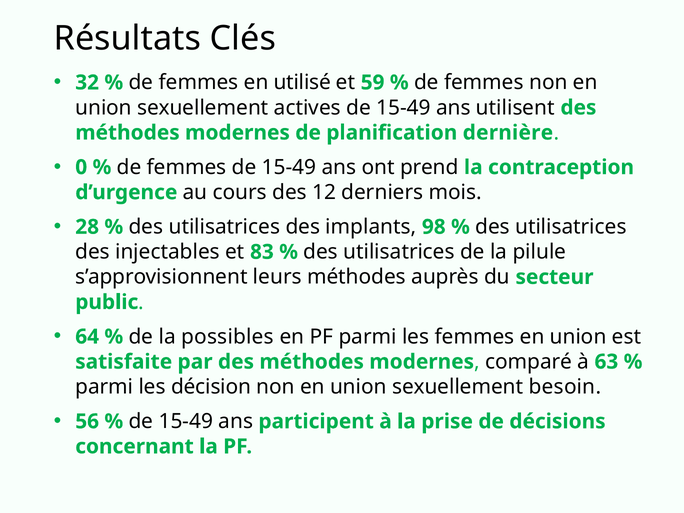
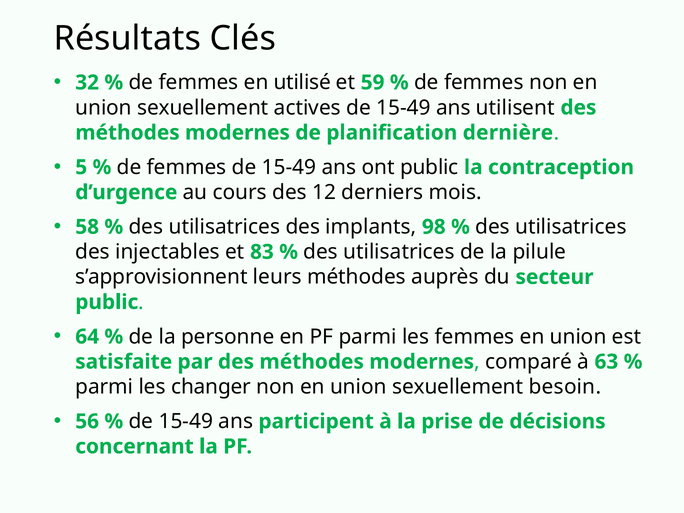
0: 0 -> 5 (81, 167)
ont prend: prend -> public (429, 167)
28: 28 -> 58 (87, 227)
possibles: possibles -> personne (228, 337)
décision: décision -> changer (211, 387)
